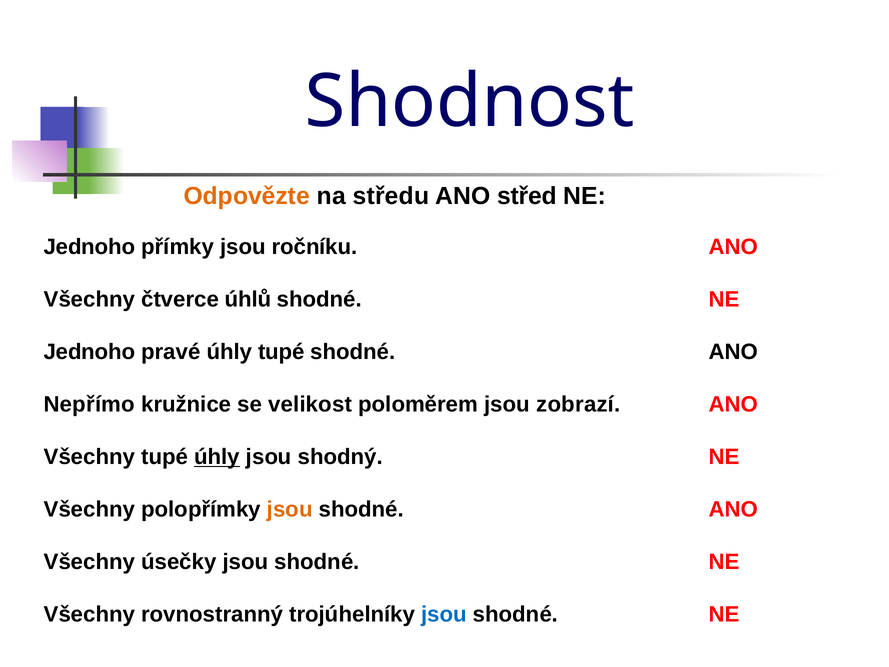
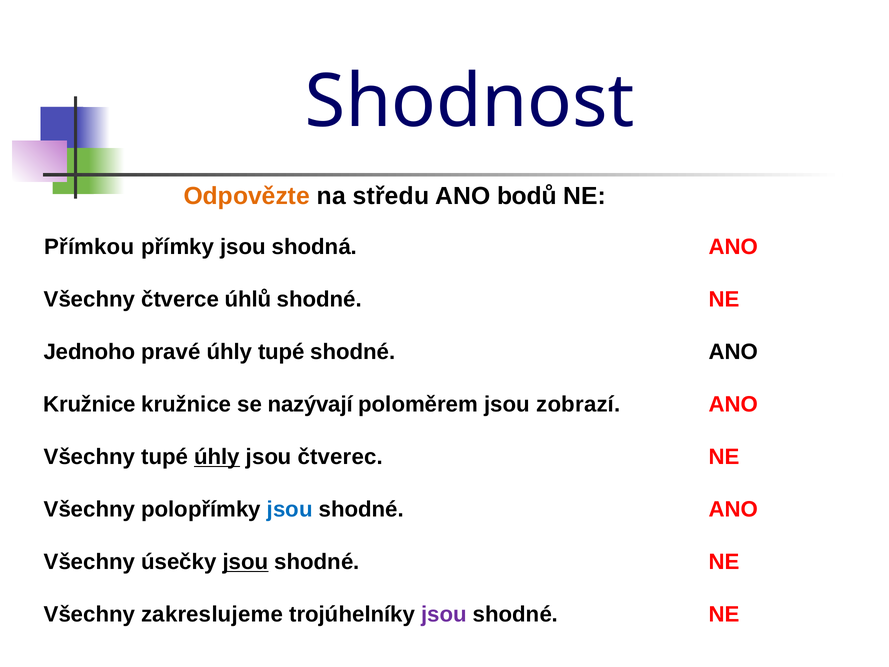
střed: střed -> bodů (527, 196)
Jednoho: Jednoho -> Přímkou (89, 247)
ročníku: ročníku -> shodná (315, 247)
Nepřímo: Nepřímo -> Kružnice (89, 404)
velikost: velikost -> nazývají (310, 404)
shodný: shodný -> čtverec (340, 457)
jsou colour: orange -> blue (290, 509)
jsou underline: none -> present (245, 562)
rovnostranný: rovnostranný -> zakreslujeme (212, 614)
jsou colour: blue -> purple (444, 614)
